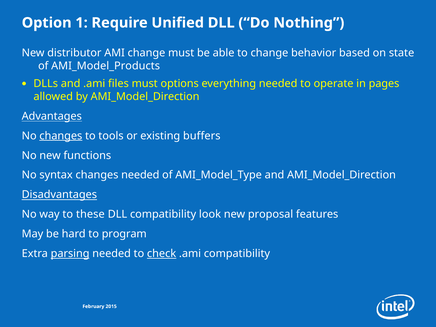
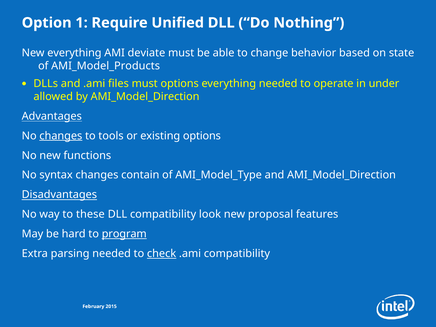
New distributor: distributor -> everything (74, 53)
AMI change: change -> deviate (146, 53)
pages: pages -> under (384, 83)
existing buffers: buffers -> options (202, 136)
changes needed: needed -> contain (140, 175)
program underline: none -> present (124, 234)
parsing underline: present -> none (70, 254)
